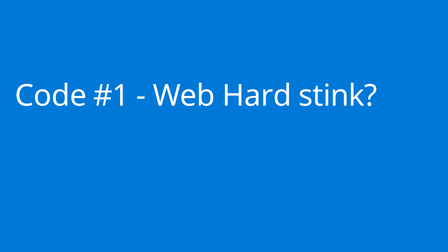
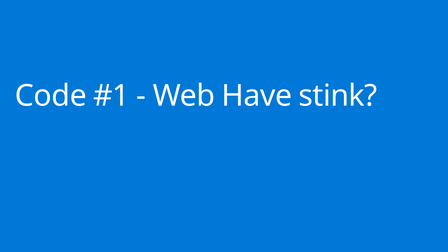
Hard: Hard -> Have (257, 96)
